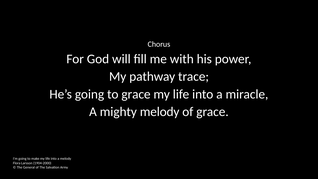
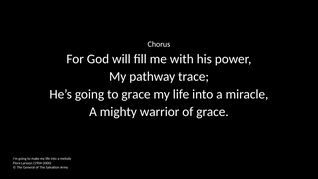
mighty melody: melody -> warrior (160, 112)
